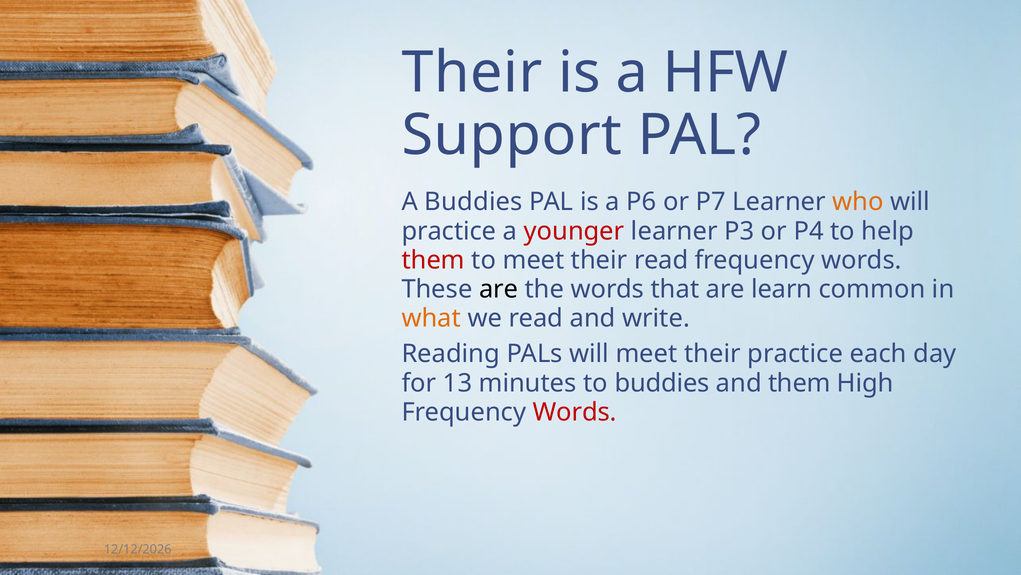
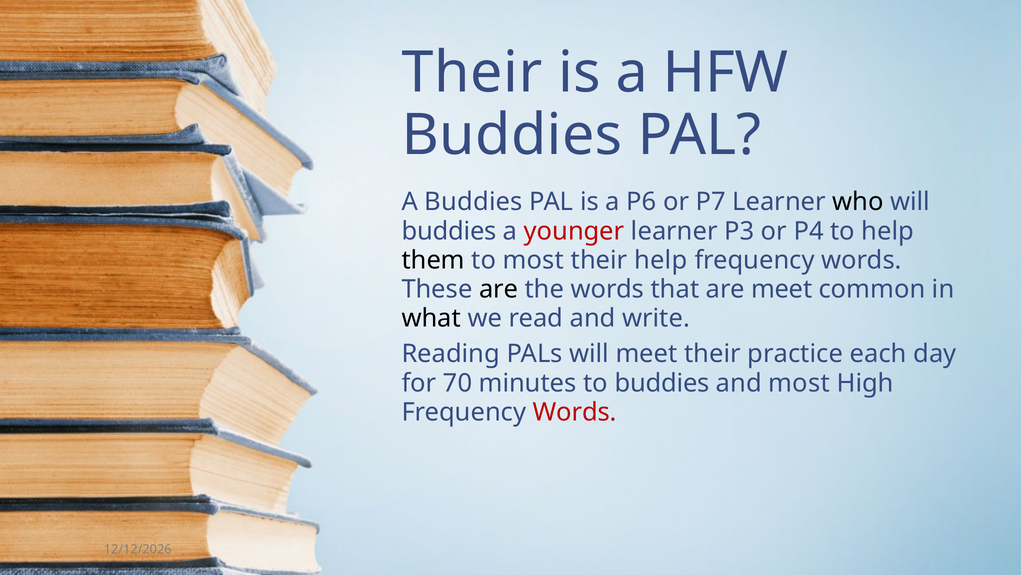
Support: Support -> Buddies (512, 135)
who colour: orange -> black (858, 202)
practice: practice -> buddies (449, 231)
them colour: red -> black (433, 260)
to meet: meet -> most (533, 260)
their read: read -> help (661, 260)
are learn: learn -> meet (782, 289)
what colour: orange -> black (431, 318)
13: 13 -> 70 (458, 383)
and them: them -> most (799, 383)
